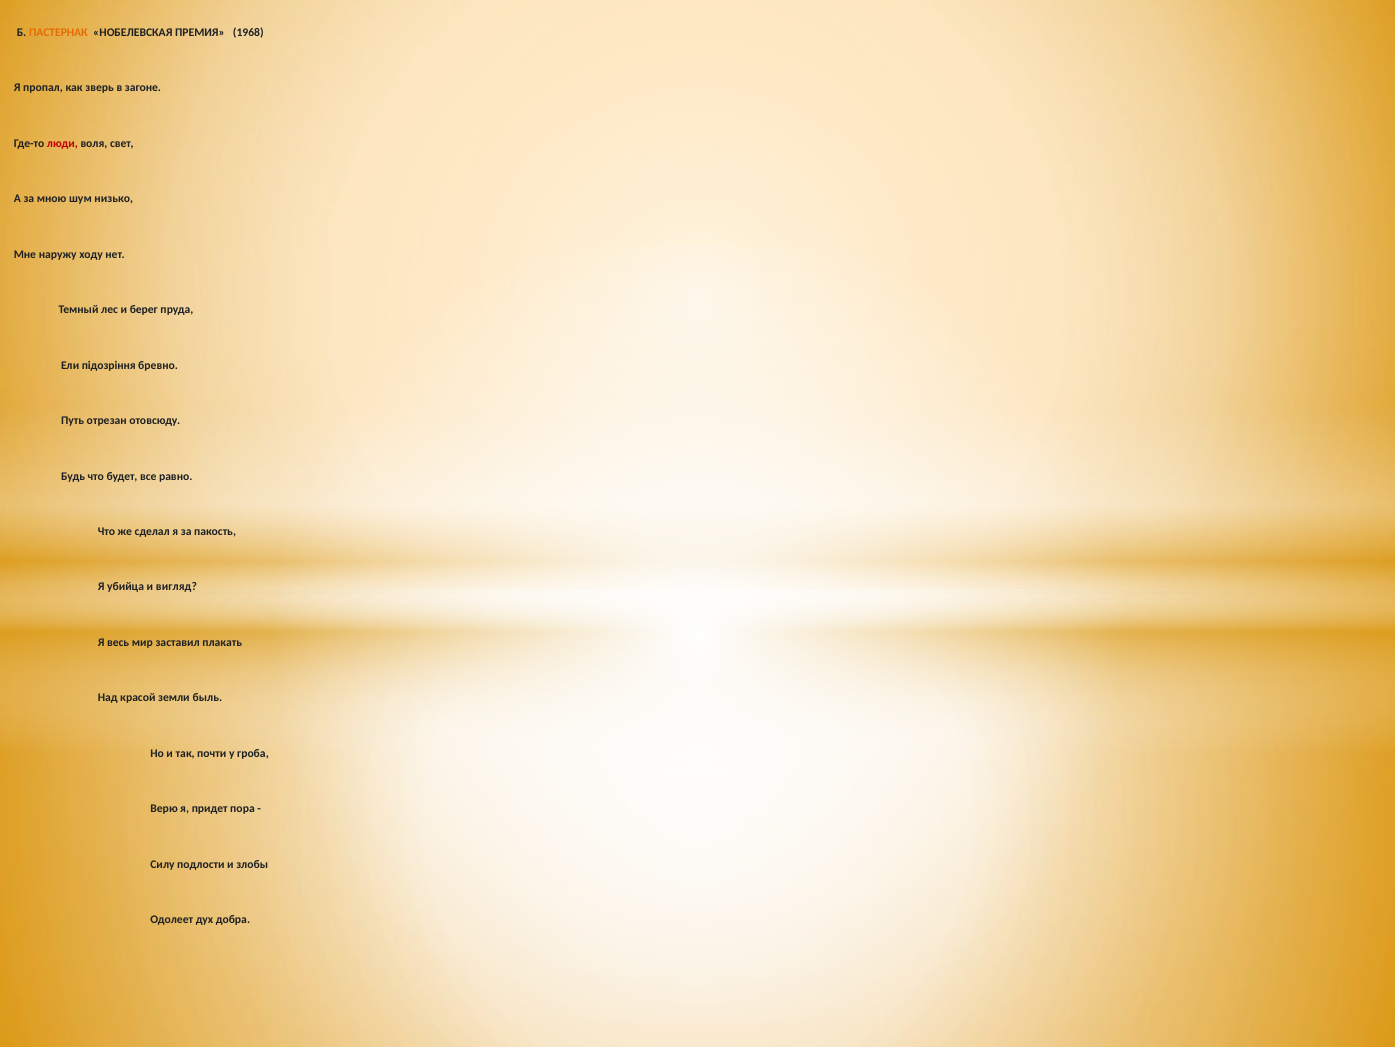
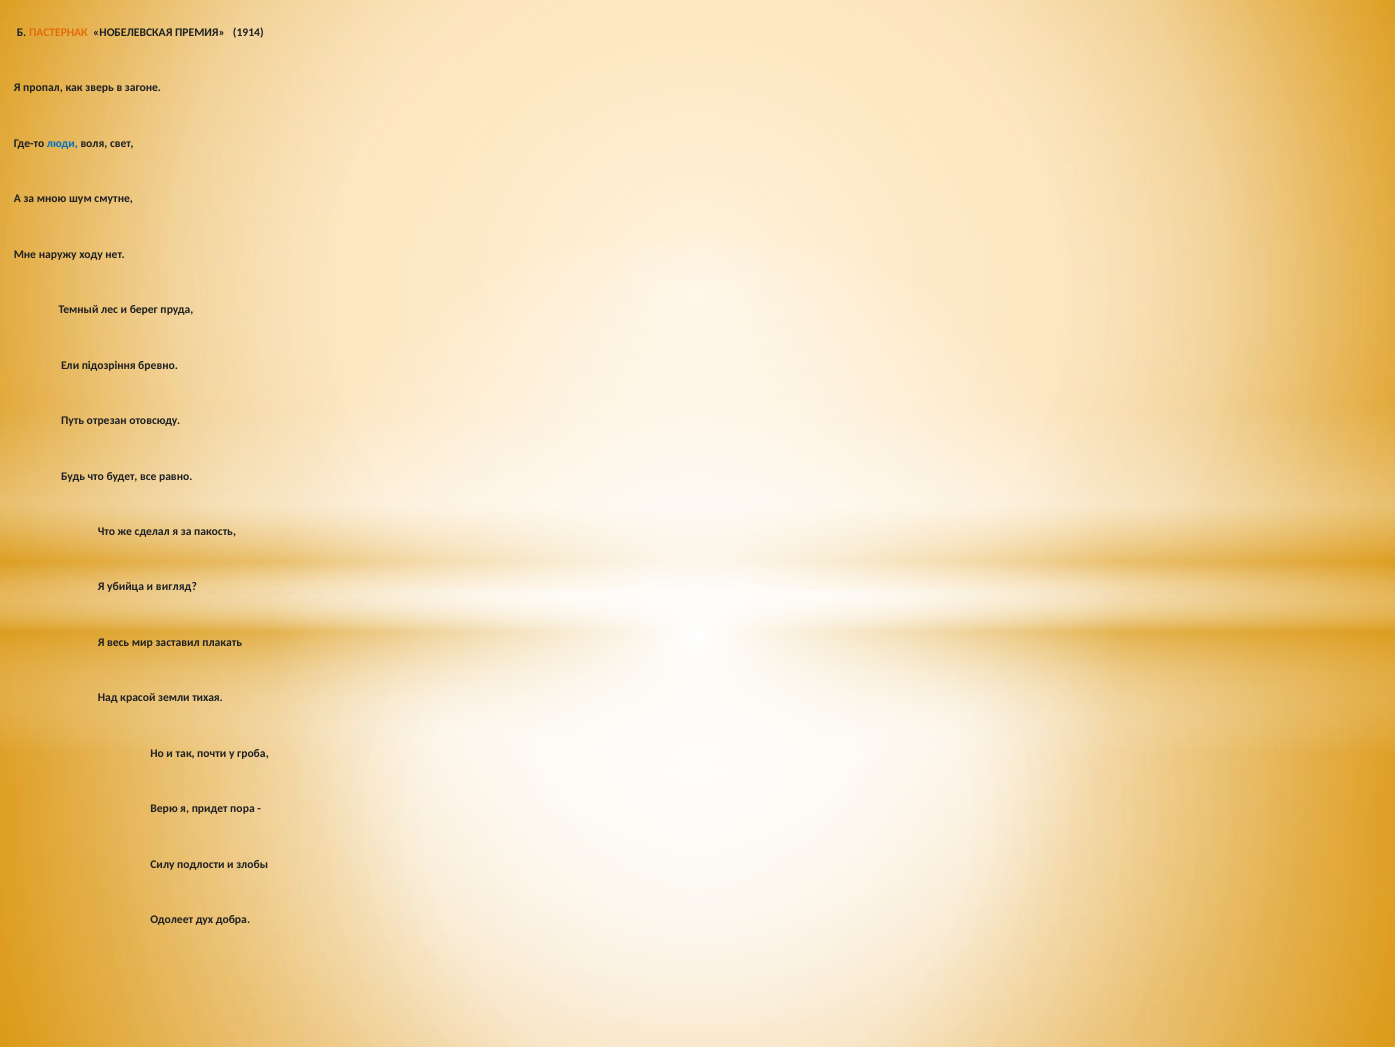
1968: 1968 -> 1914 (248, 33)
люди colour: red -> blue (62, 143)
низько: низько -> смутне (114, 199)
быль: быль -> тихая (208, 698)
